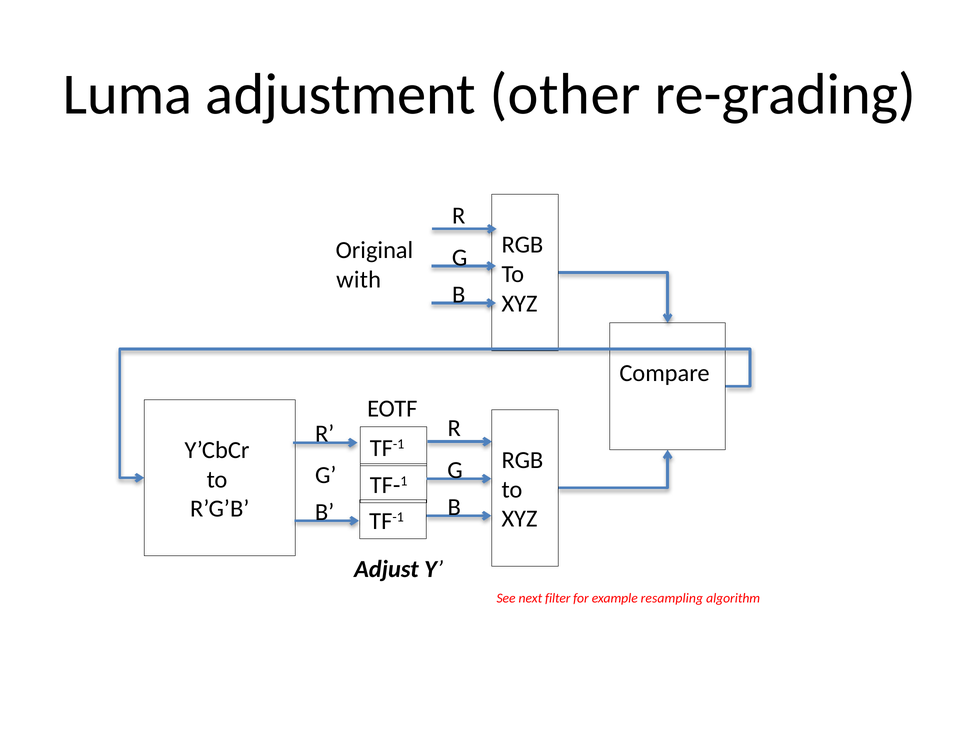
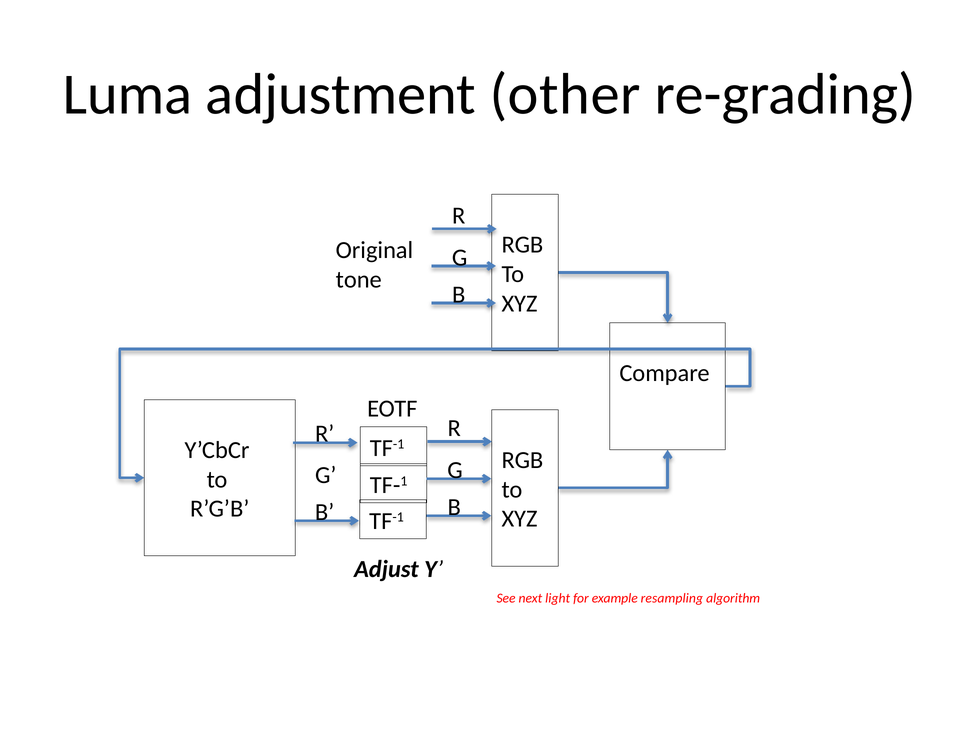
with: with -> tone (359, 280)
filter: filter -> light (558, 598)
